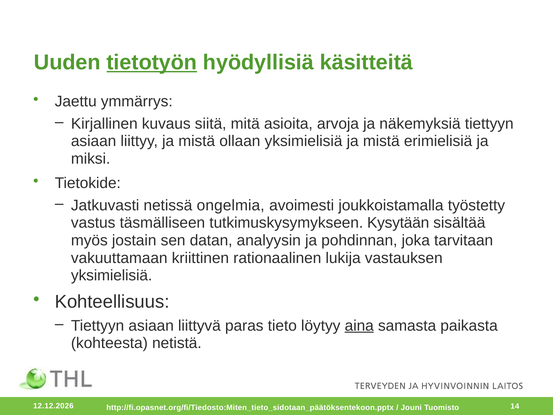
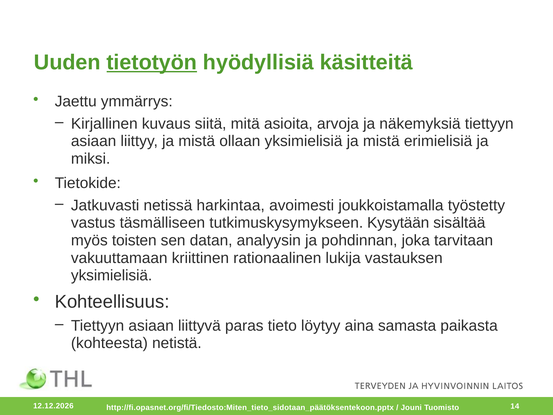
ongelmia: ongelmia -> harkintaa (231, 205)
jostain: jostain -> toisten (134, 240)
aina underline: present -> none (359, 325)
